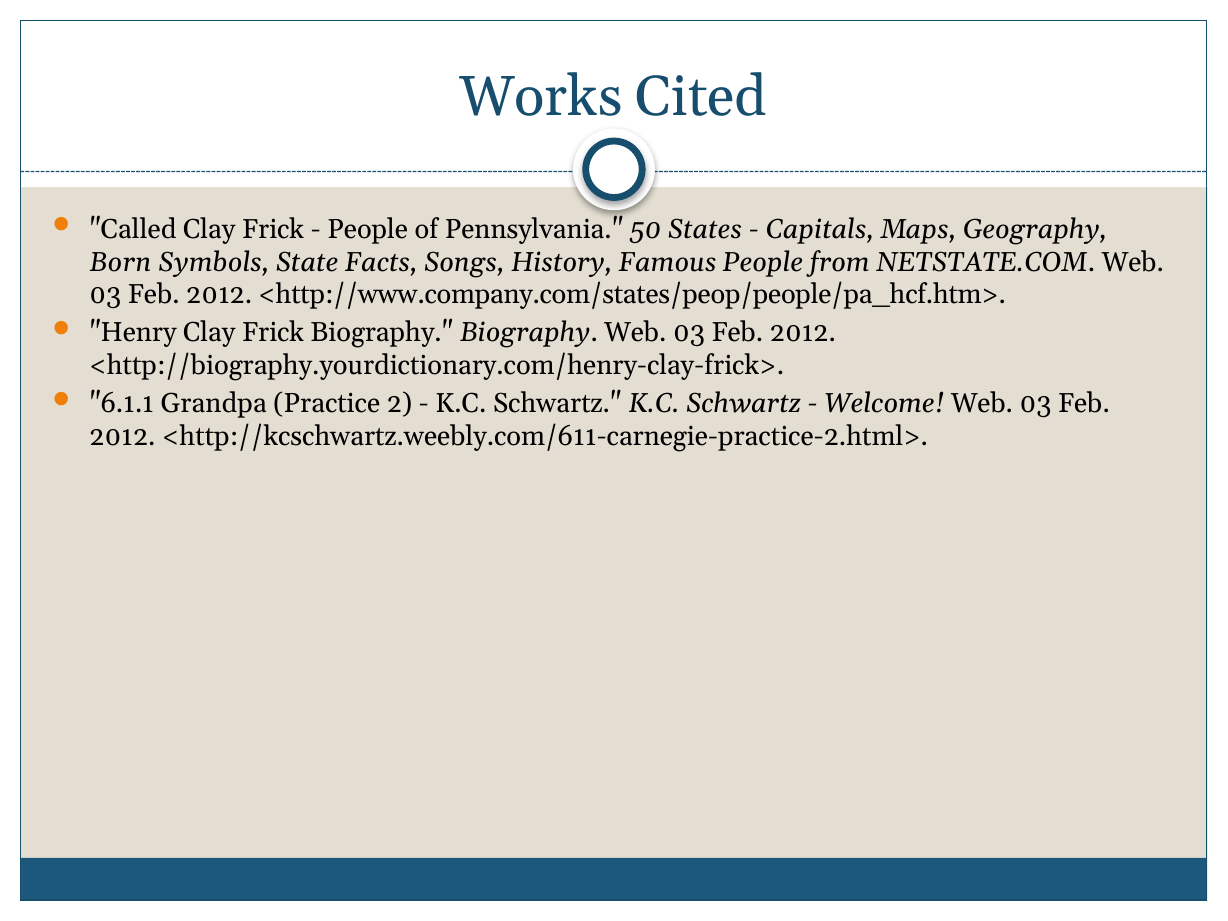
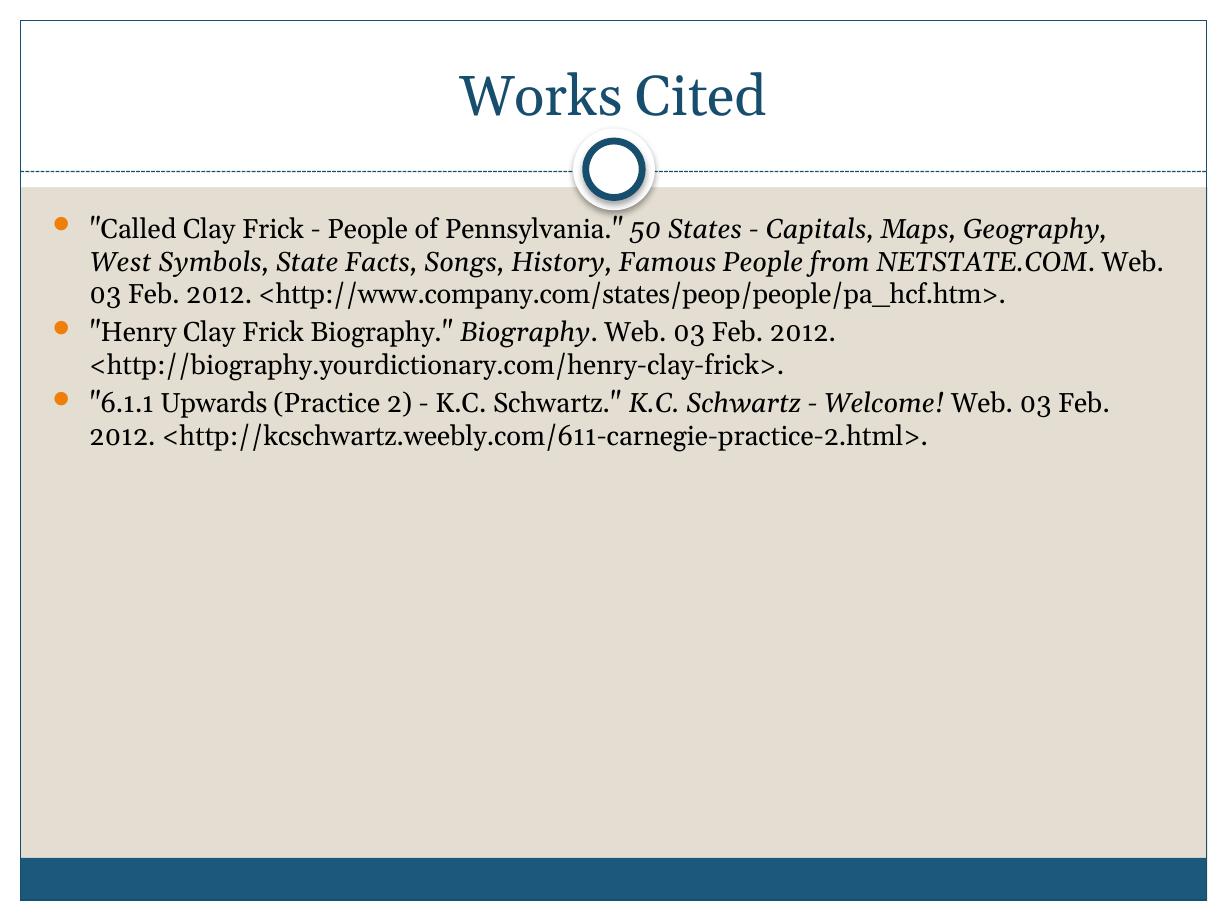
Born: Born -> West (121, 262)
Grandpa: Grandpa -> Upwards (214, 404)
